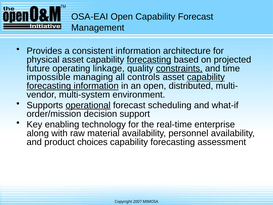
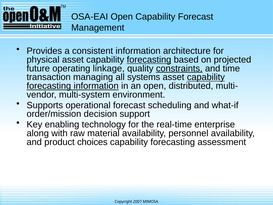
impossible: impossible -> transaction (49, 77)
controls: controls -> systems (144, 77)
operational underline: present -> none (88, 105)
